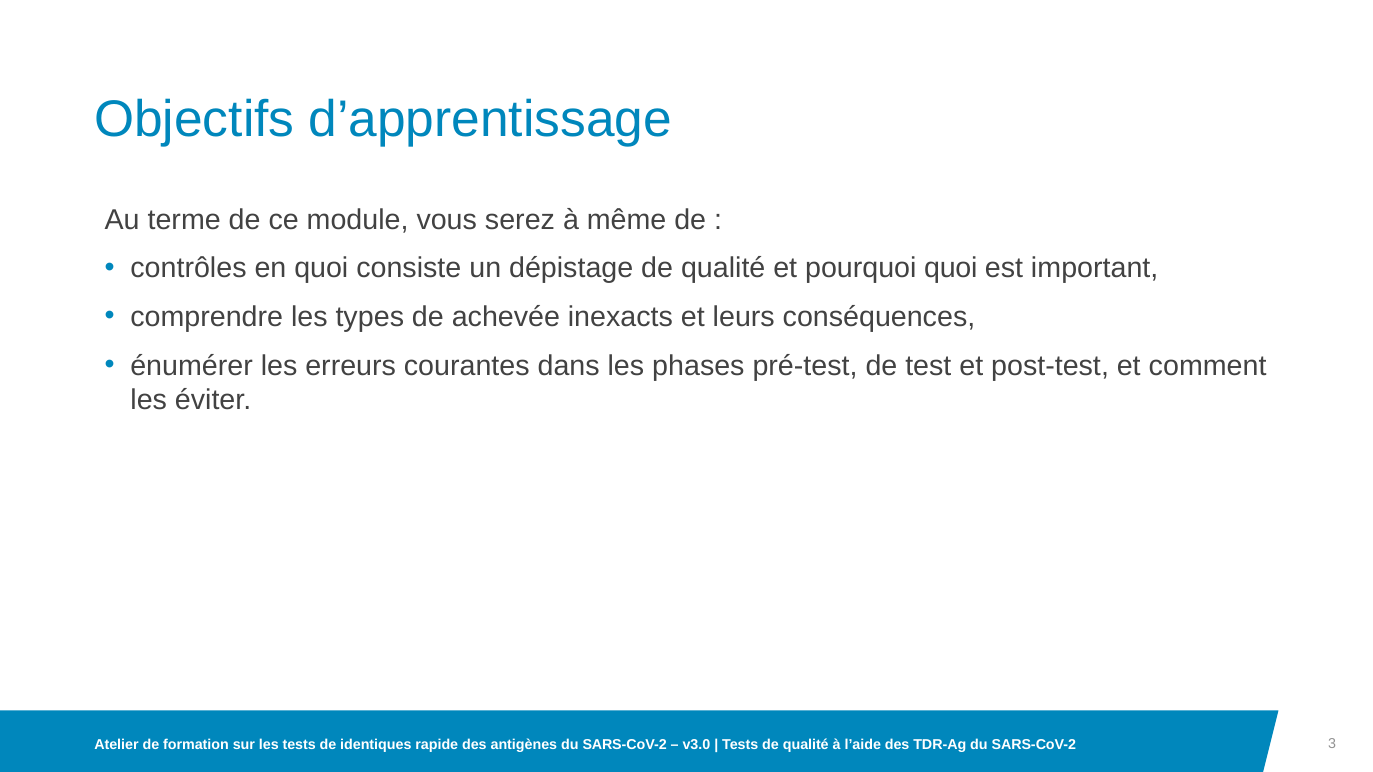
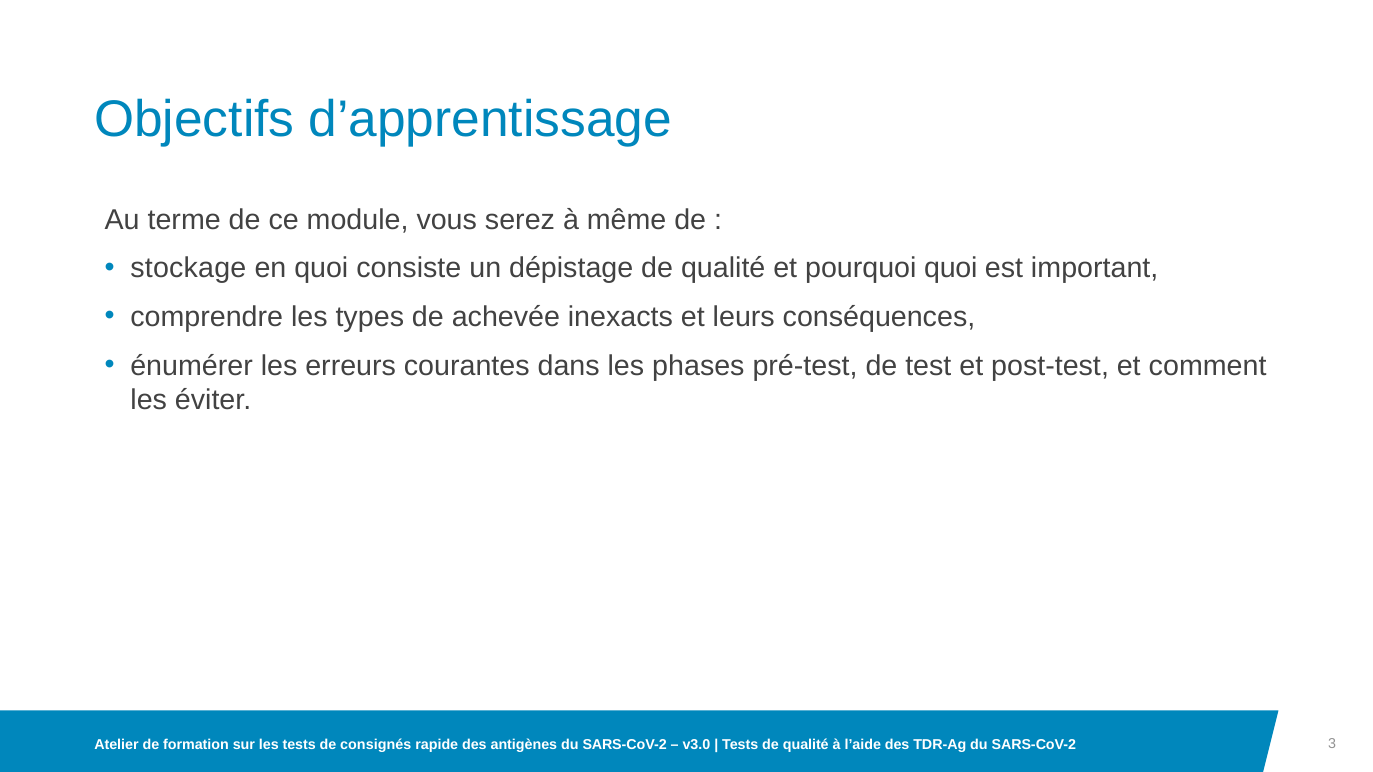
contrôles: contrôles -> stockage (188, 269)
identiques: identiques -> consignés (376, 745)
